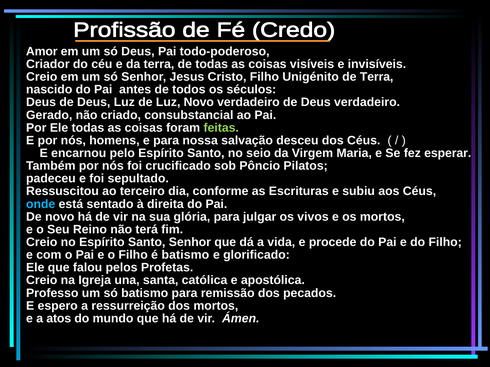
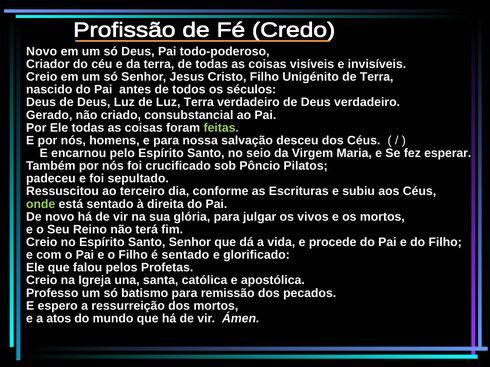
Amor: Amor -> Novo (42, 51)
Luz Novo: Novo -> Terra (199, 102)
onde colour: light blue -> light green (41, 204)
é batismo: batismo -> sentado (185, 255)
